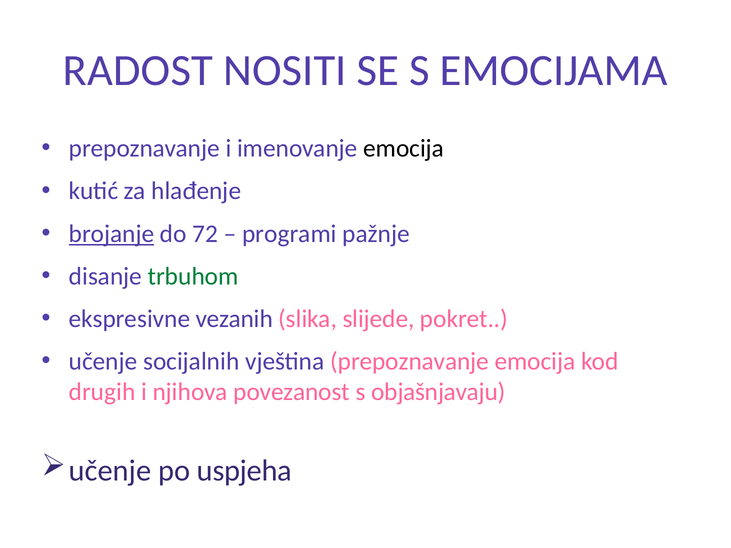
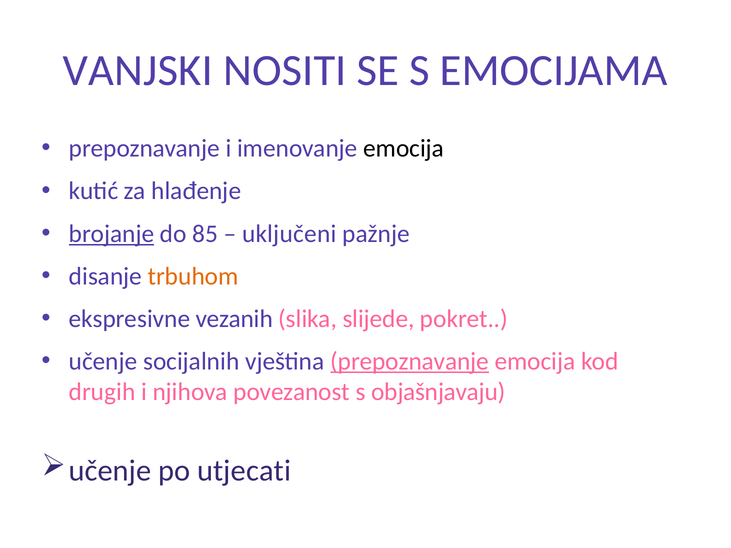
RADOST: RADOST -> VANJSKI (138, 71)
72: 72 -> 85 (205, 234)
programi: programi -> uključeni (289, 234)
trbuhom colour: green -> orange (193, 276)
prepoznavanje underline: none -> present (410, 362)
uspjeha: uspjeha -> utjecati (244, 471)
